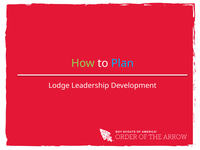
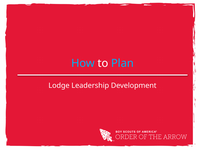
How colour: light green -> light blue (83, 63)
